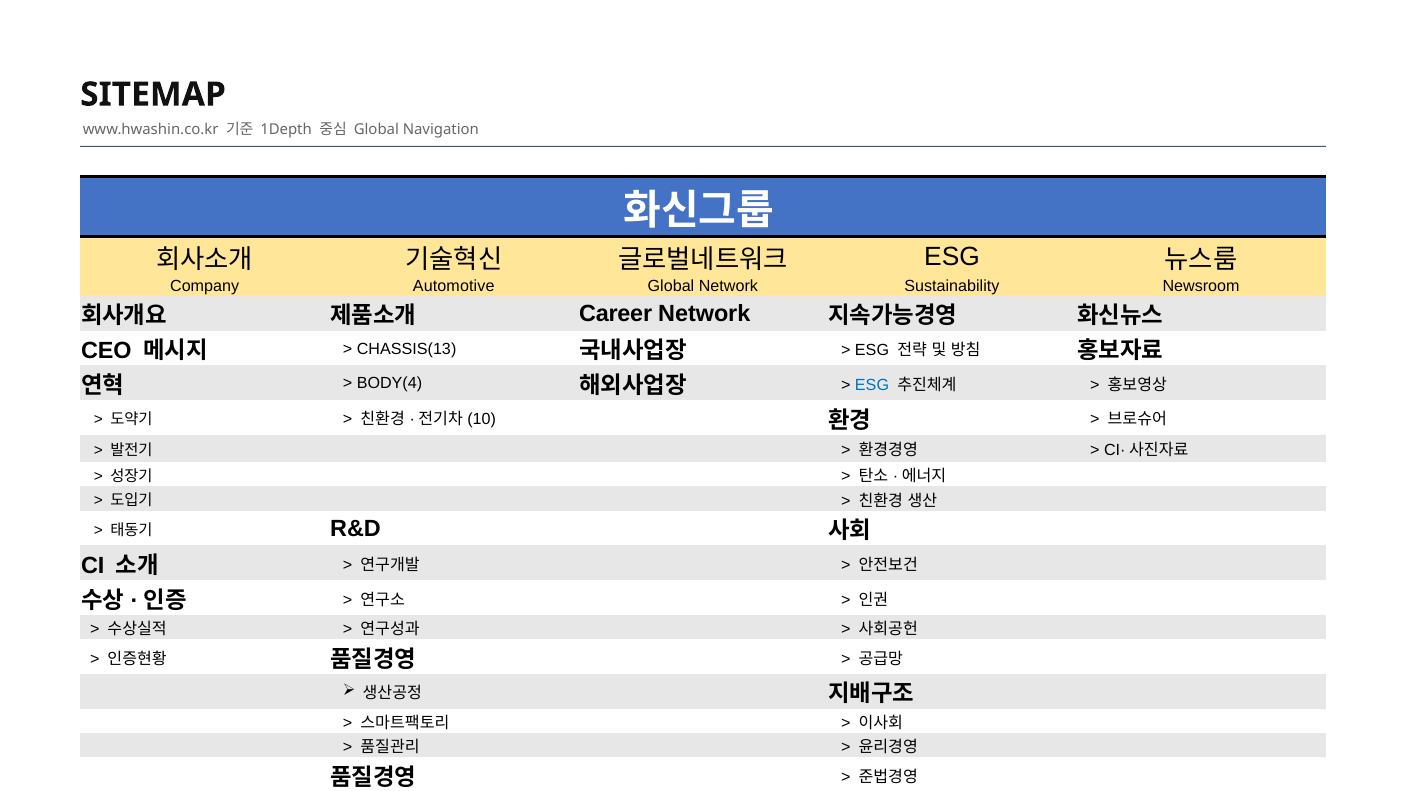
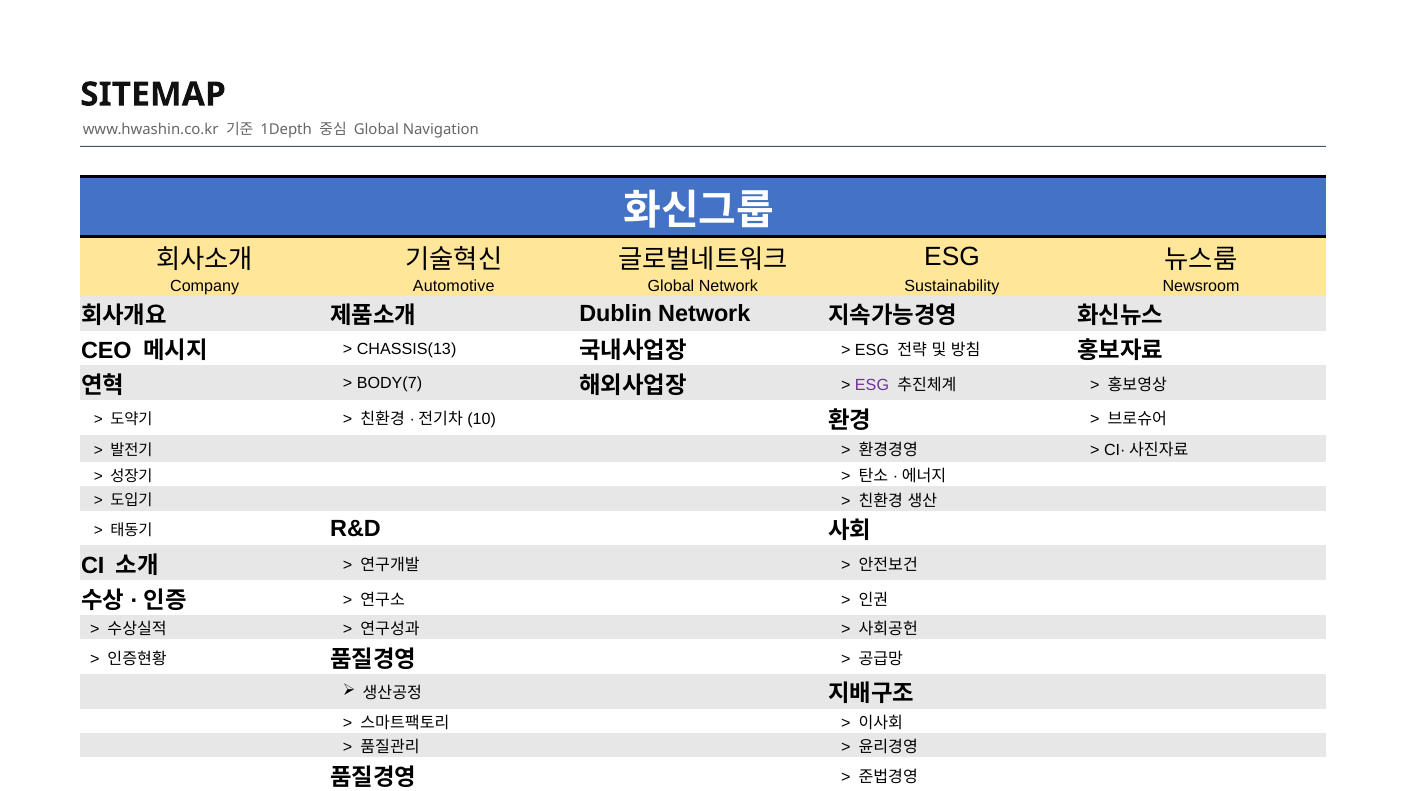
Career: Career -> Dublin (616, 314)
BODY(4: BODY(4 -> BODY(7 (389, 383)
ESG colour: blue -> purple (872, 385)
